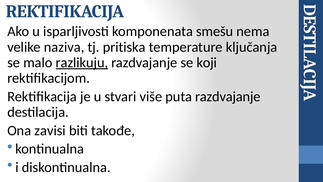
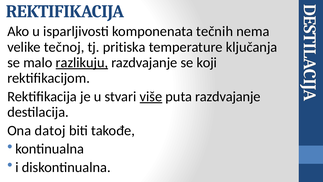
smešu: smešu -> tečnih (215, 31)
naziva: naziva -> tečnoj (64, 47)
više underline: none -> present (151, 96)
zavisi: zavisi -> datoj (50, 130)
